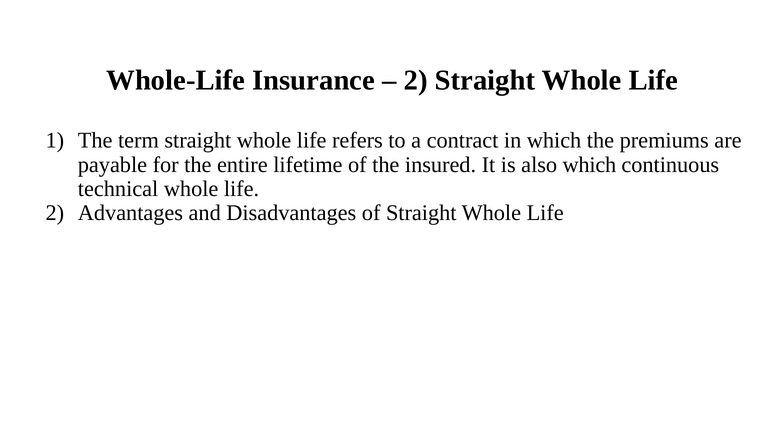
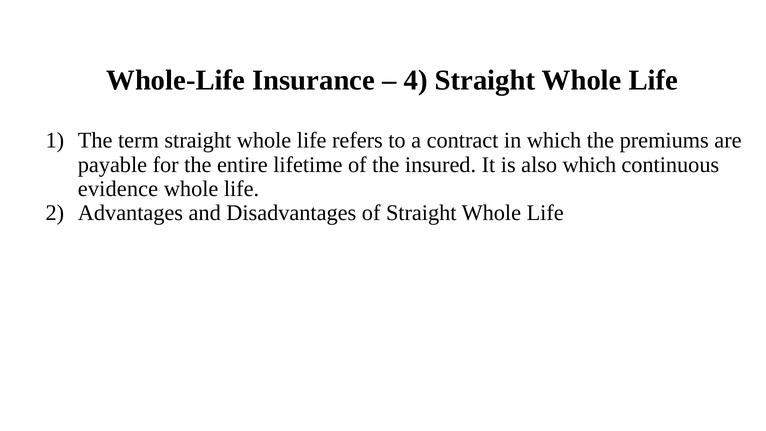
2: 2 -> 4 (416, 80)
technical: technical -> evidence (118, 189)
